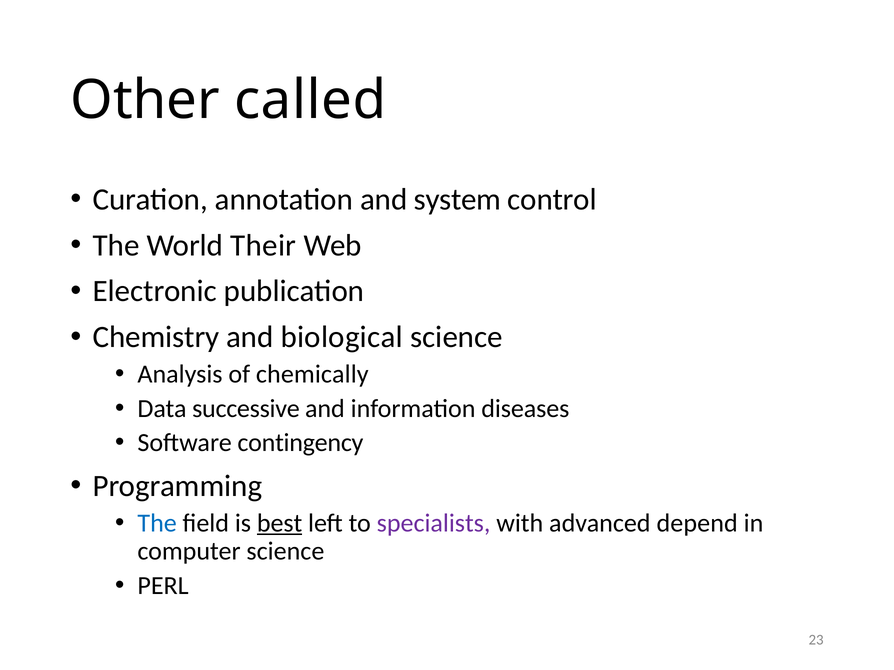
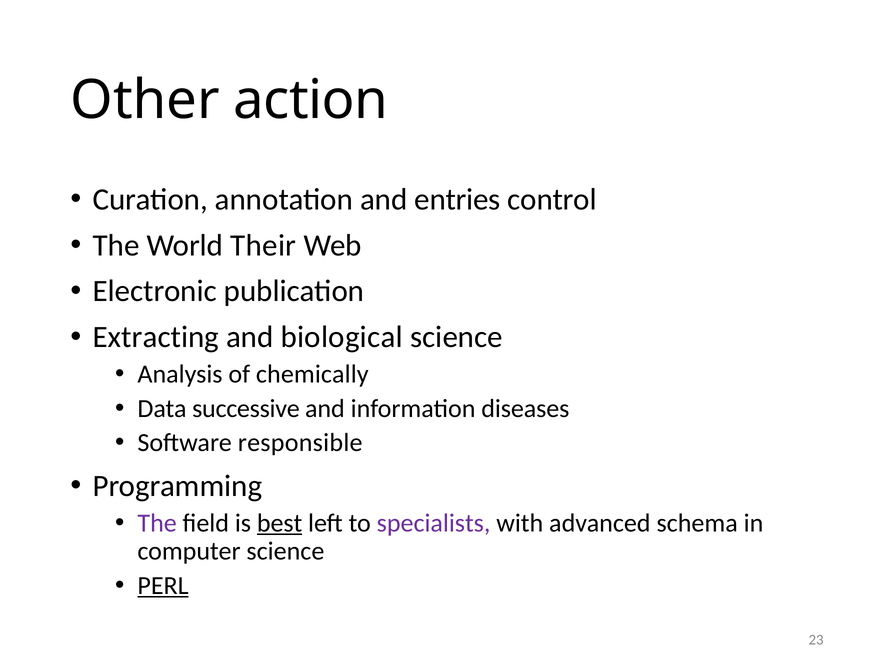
called: called -> action (311, 100)
system: system -> entries (458, 200)
Chemistry: Chemistry -> Extracting (156, 337)
contingency: contingency -> responsible (300, 443)
The colour: blue -> purple (157, 523)
depend: depend -> schema (697, 523)
PERL underline: none -> present (163, 586)
